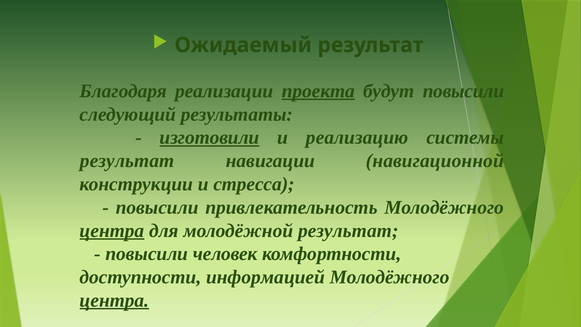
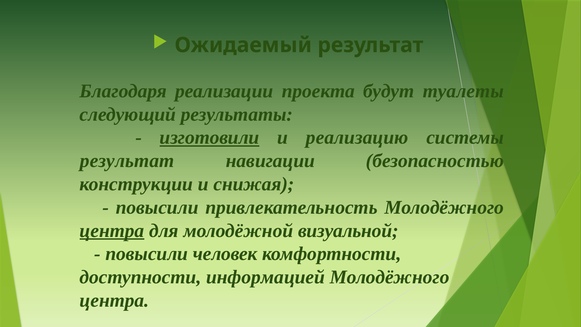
проекта underline: present -> none (318, 91)
будут повысили: повысили -> туалеты (463, 91)
навигационной: навигационной -> безопасностью (435, 161)
стресса: стресса -> снижая (254, 184)
молодёжной результат: результат -> визуальной (348, 230)
центра underline: present -> none (114, 300)
